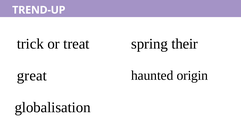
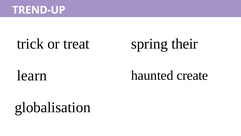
great: great -> learn (32, 75)
origin: origin -> create (192, 75)
